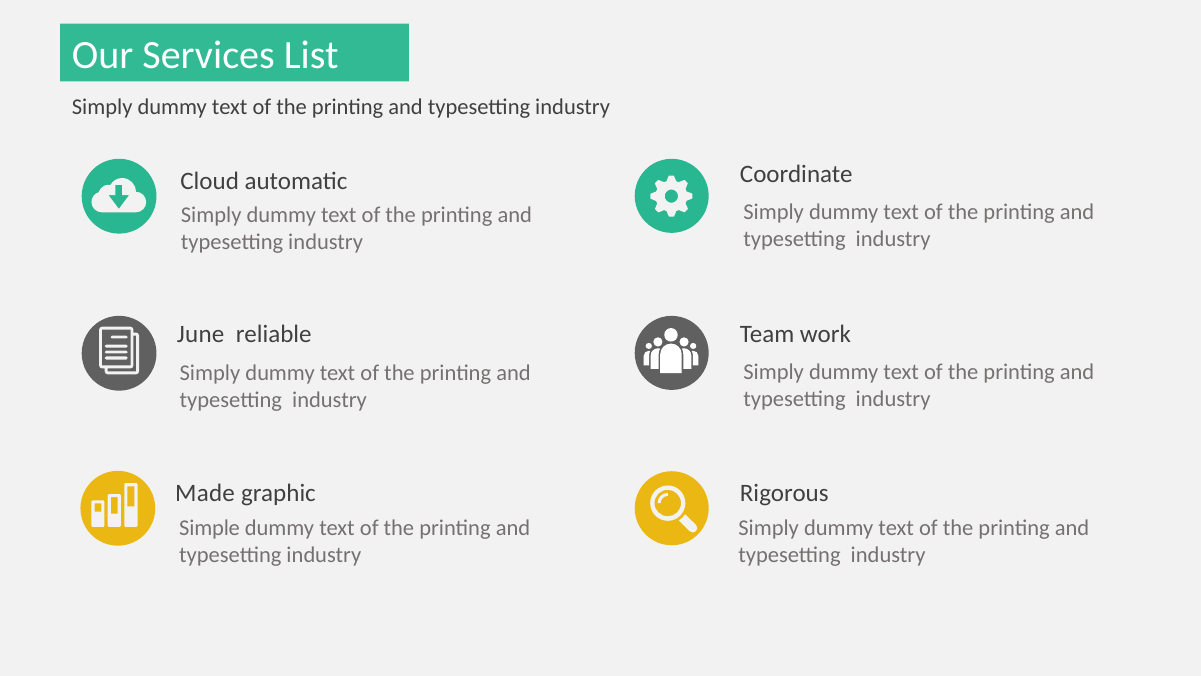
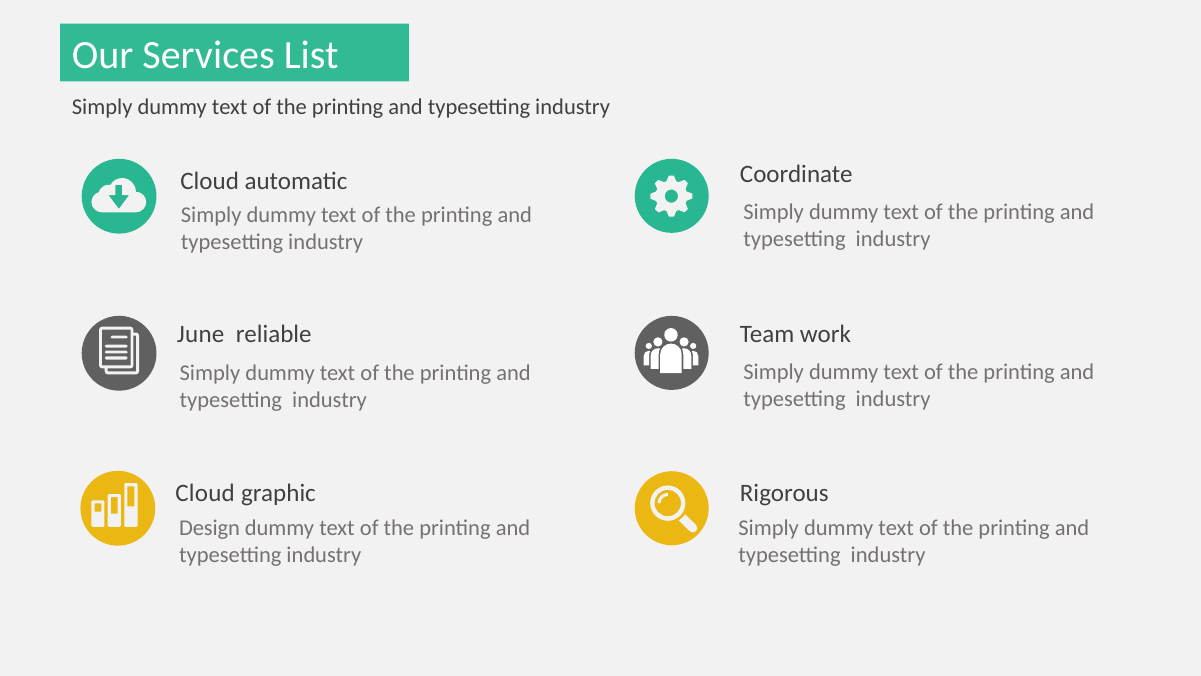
Made: Made -> Cloud (205, 493)
Simple: Simple -> Design (210, 527)
